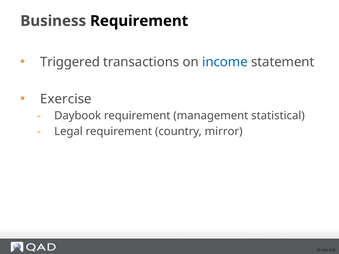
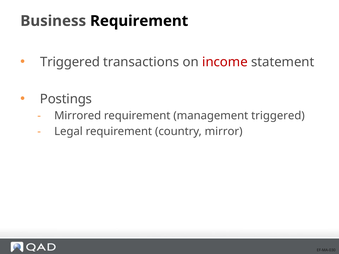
income colour: blue -> red (225, 62)
Exercise: Exercise -> Postings (66, 99)
Daybook: Daybook -> Mirrored (78, 116)
management statistical: statistical -> triggered (278, 116)
